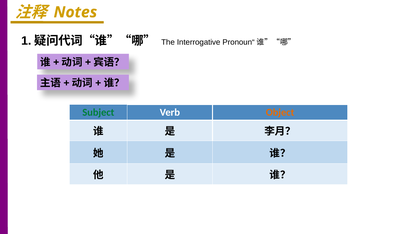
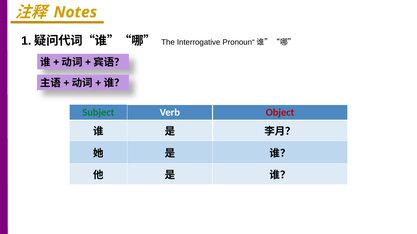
Object colour: orange -> red (280, 113)
